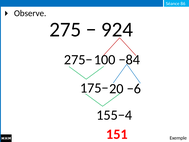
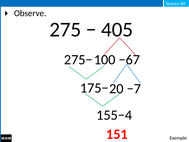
924: 924 -> 405 (117, 30)
−84: −84 -> −67 (129, 60)
−6: −6 -> −7 (134, 88)
